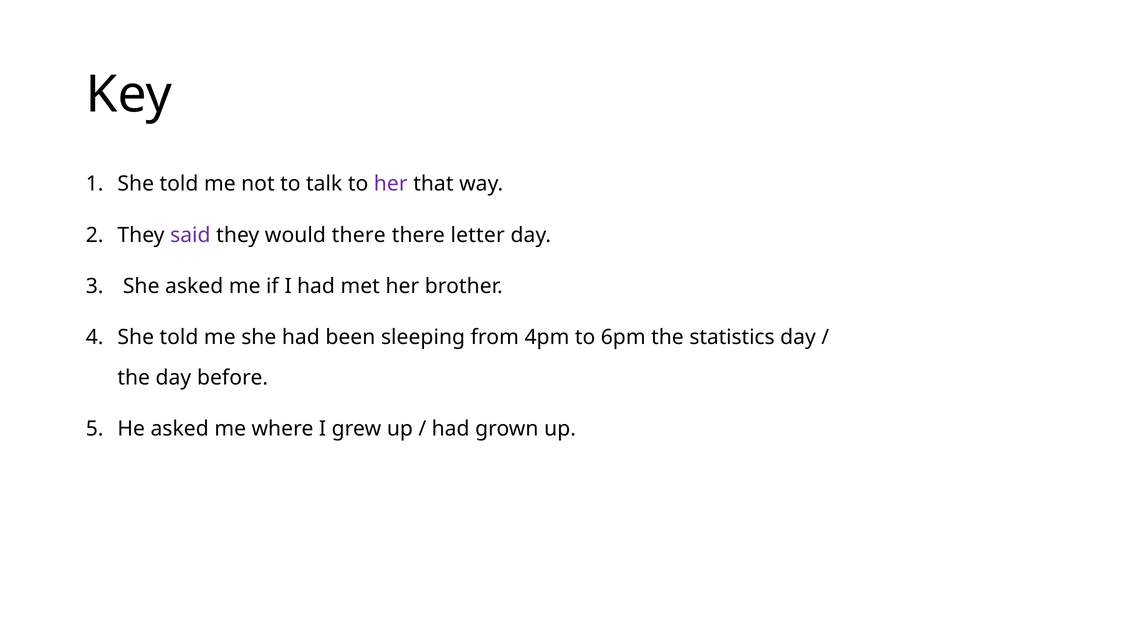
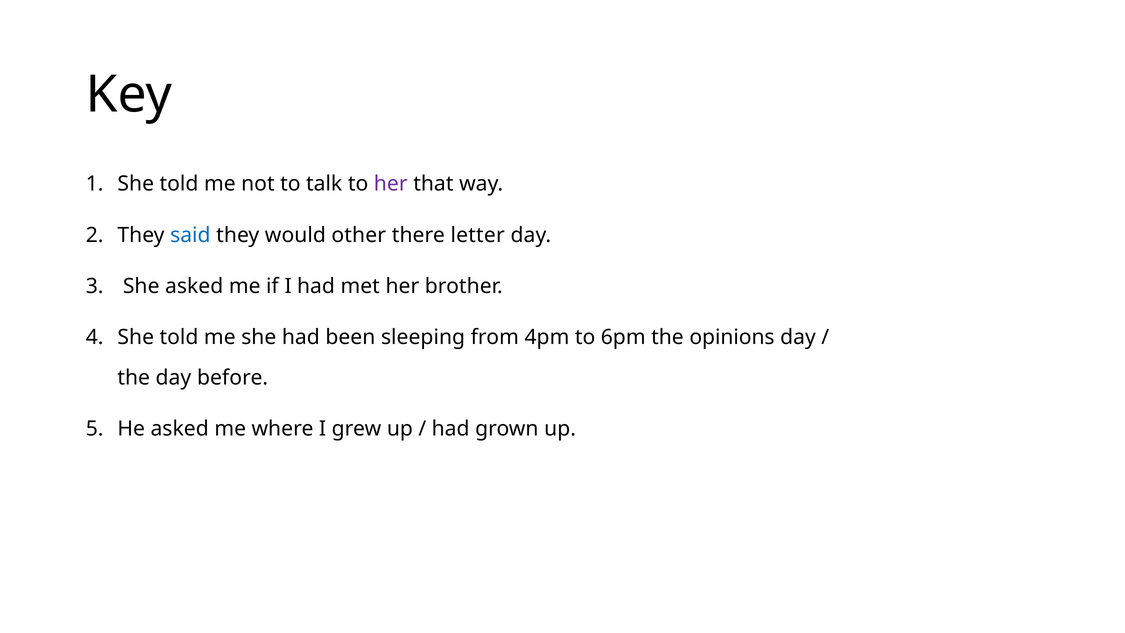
said colour: purple -> blue (190, 235)
would there: there -> other (359, 235)
statistics: statistics -> opinions (732, 337)
